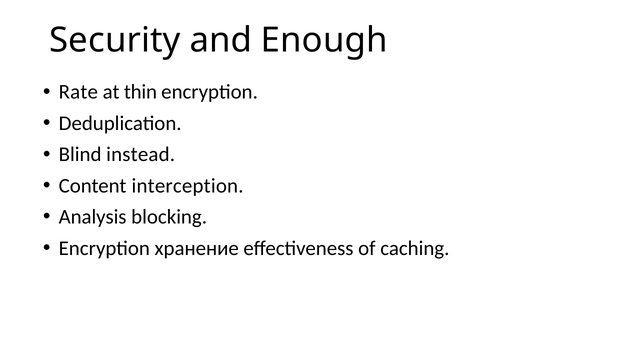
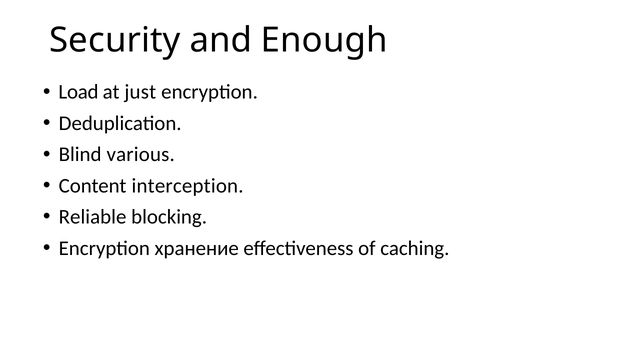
Rate: Rate -> Load (78, 92)
thin: thin -> just (140, 92)
instead: instead -> various (141, 155)
Analysis: Analysis -> Reliable (93, 217)
